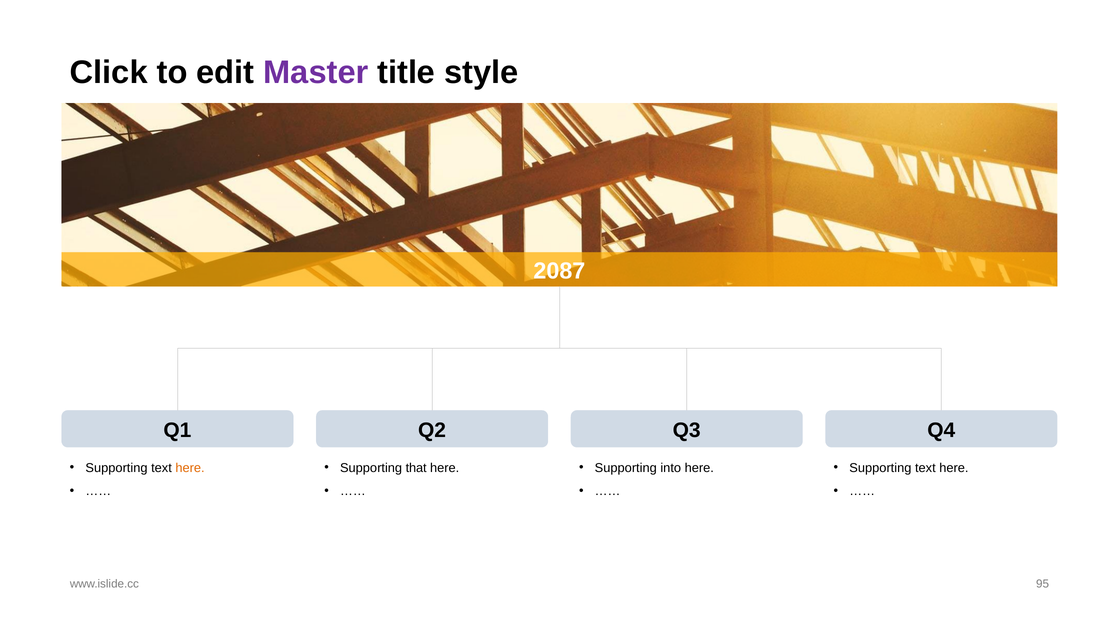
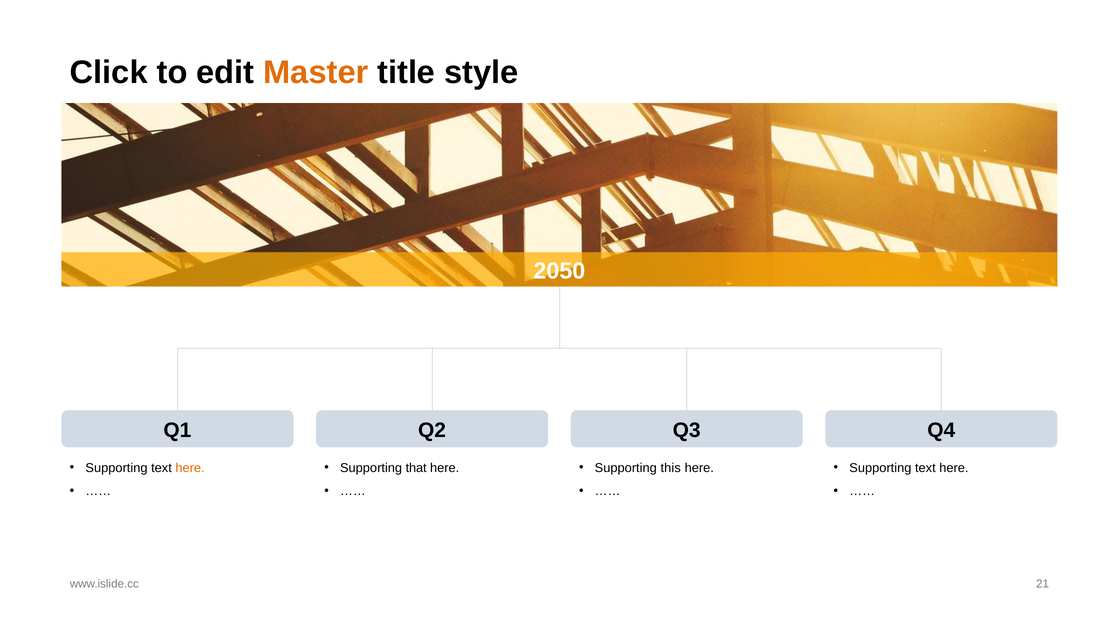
Master colour: purple -> orange (316, 72)
2087: 2087 -> 2050 (559, 271)
into: into -> this (671, 468)
95: 95 -> 21 (1043, 584)
